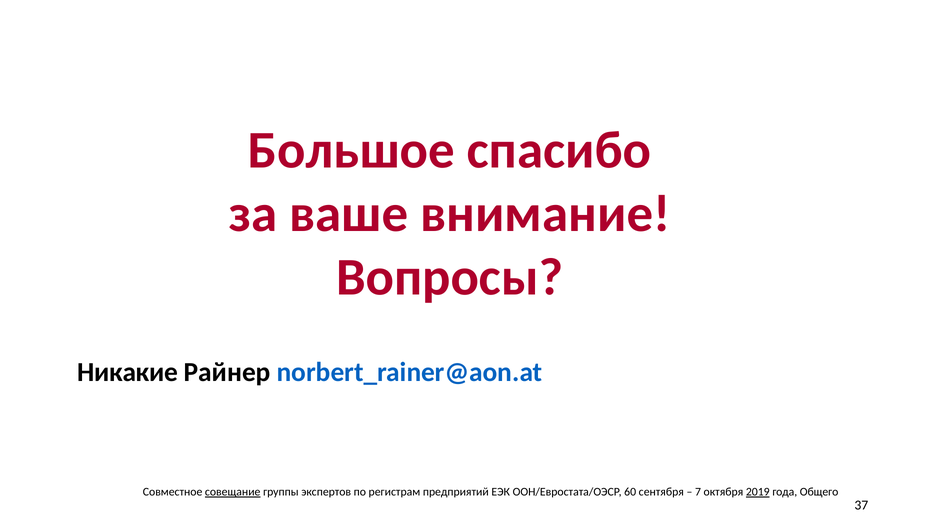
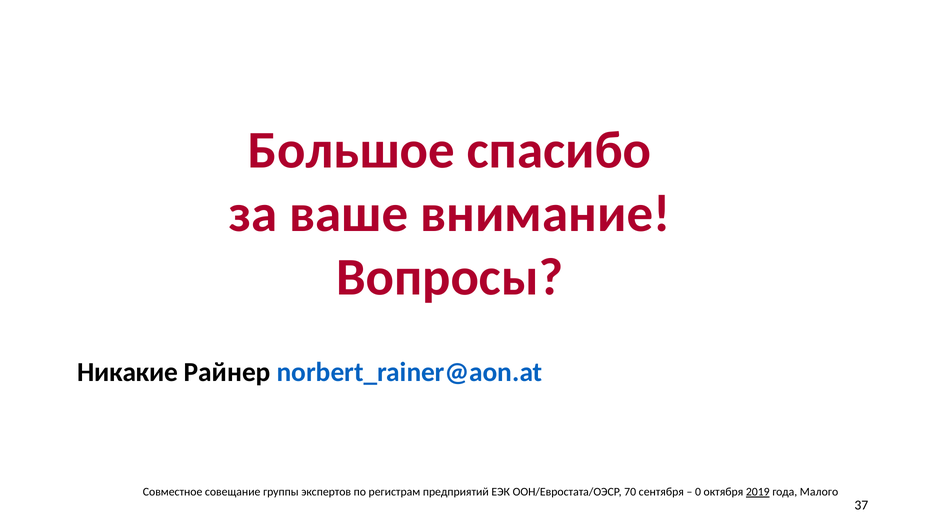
совещание underline: present -> none (233, 492)
60: 60 -> 70 (630, 492)
7: 7 -> 0 (698, 492)
Общего: Общего -> Малого (819, 492)
